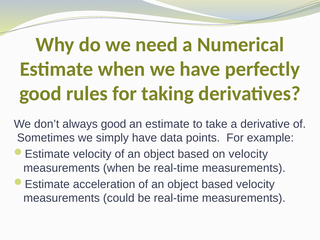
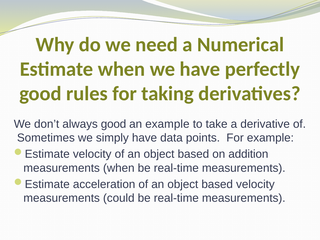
an estimate: estimate -> example (167, 124)
on velocity: velocity -> addition (248, 154)
